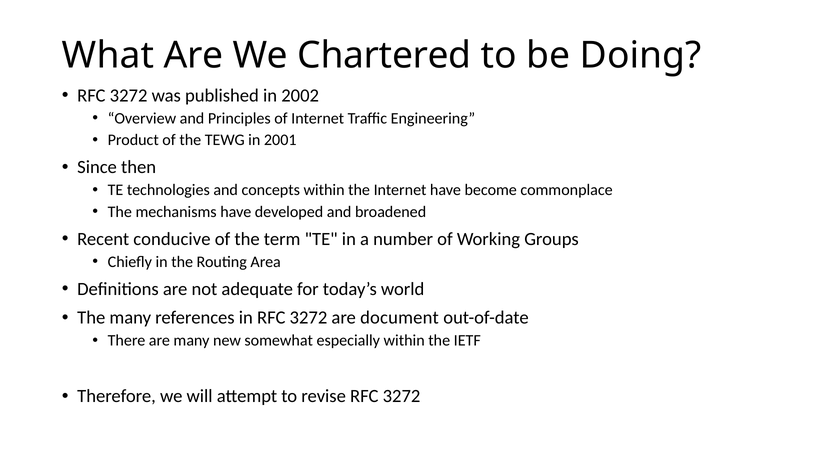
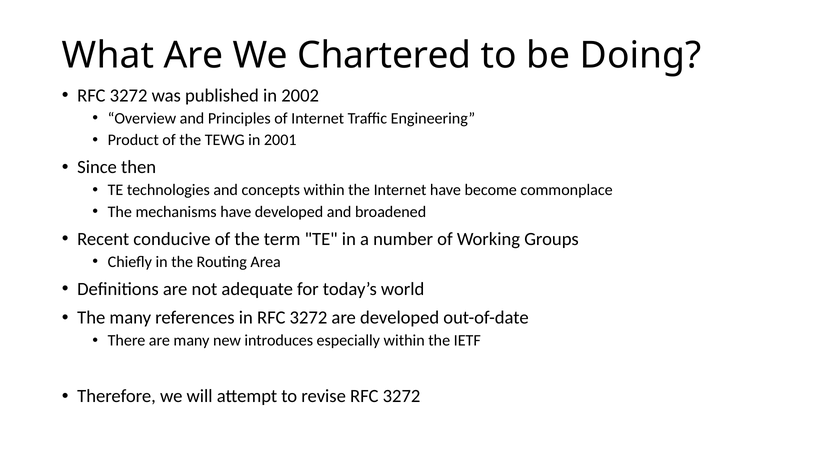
are document: document -> developed (400, 318)
somewhat: somewhat -> introduces (279, 341)
